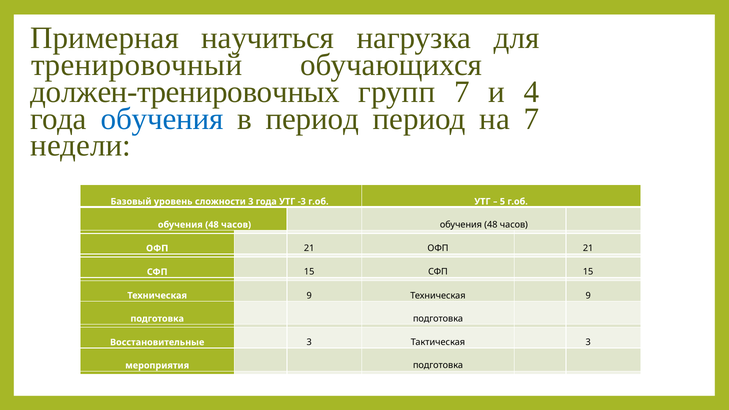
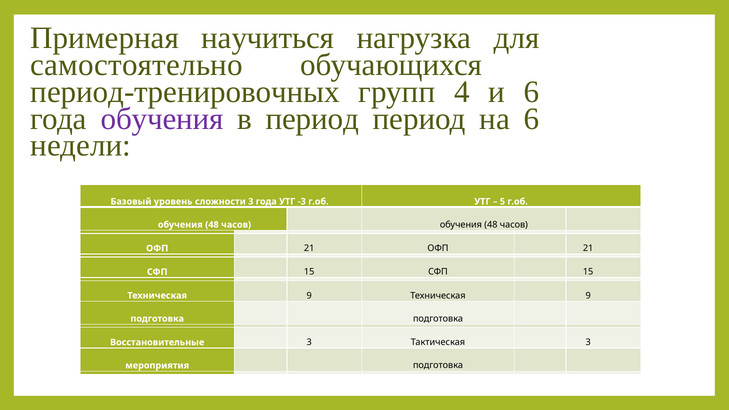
тренировочный: тренировочный -> самостоятельно (137, 65)
должен-тренировочных: должен-тренировочных -> период-тренировочных (185, 92)
групп 7: 7 -> 4 (462, 92)
и 4: 4 -> 6 (532, 92)
обучения colour: blue -> purple (162, 119)
на 7: 7 -> 6 (532, 119)
